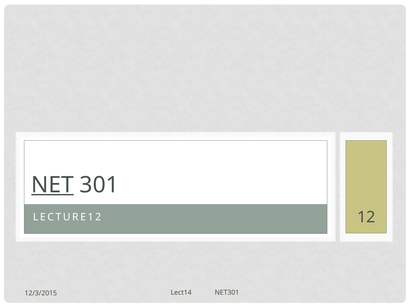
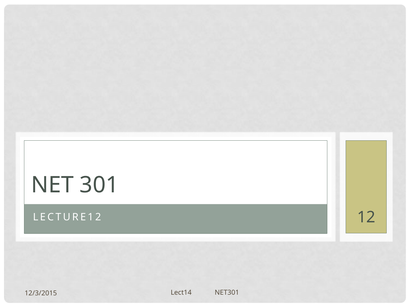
NET underline: present -> none (53, 185)
